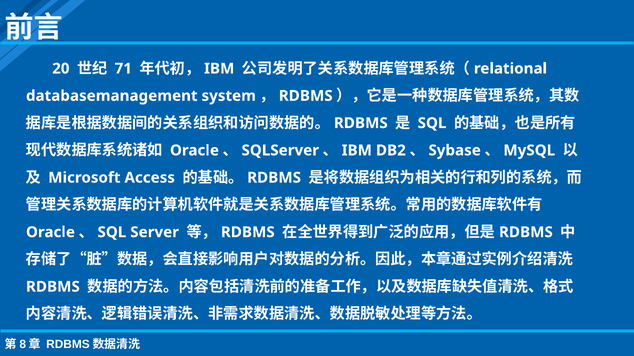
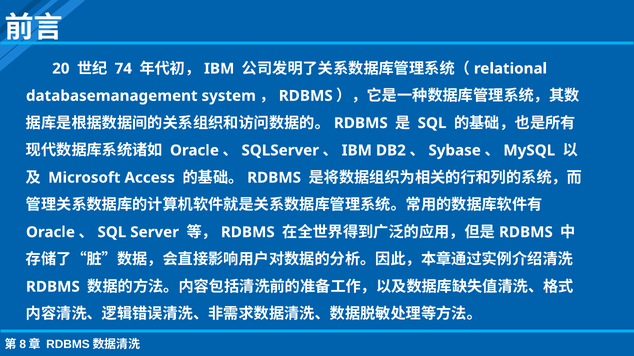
71: 71 -> 74 (123, 69)
